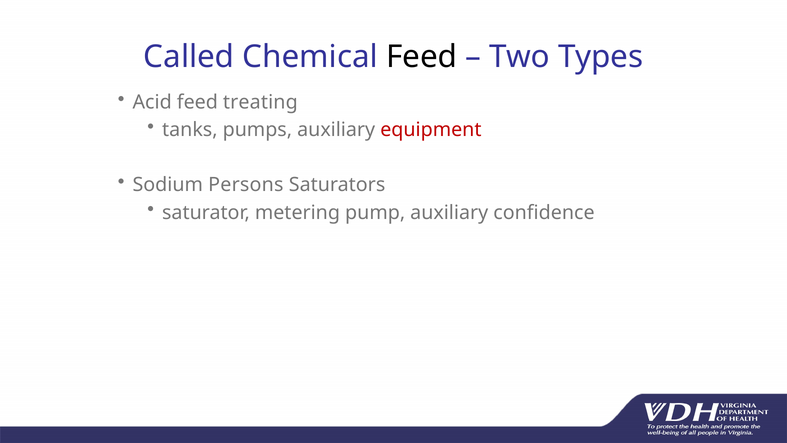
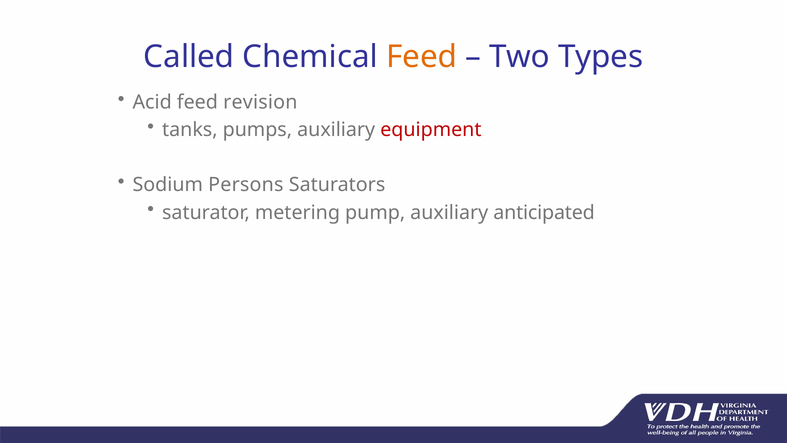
Feed colour: black -> orange (422, 57)
treating: treating -> revision (260, 102)
confidence: confidence -> anticipated (544, 212)
